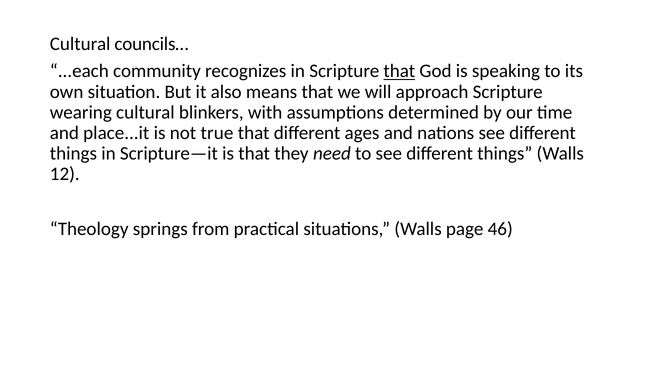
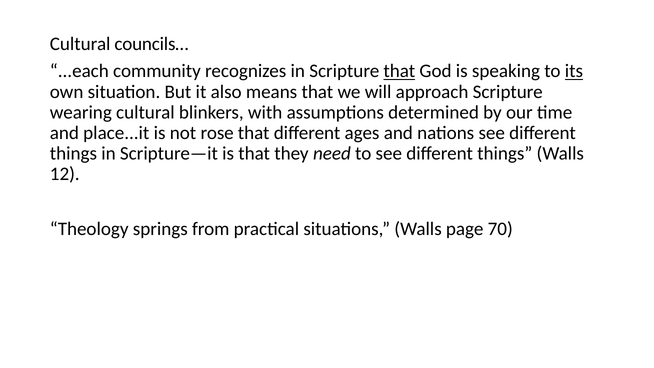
its underline: none -> present (574, 71)
true: true -> rose (217, 133)
46: 46 -> 70 (500, 229)
